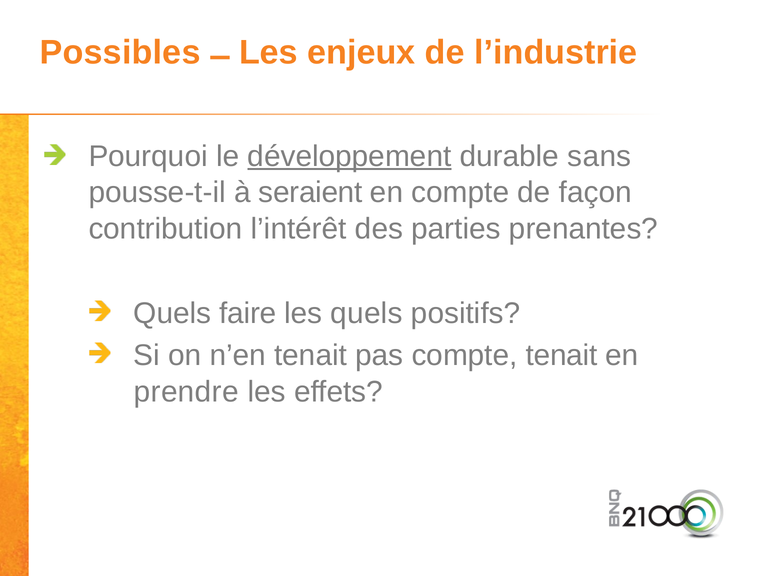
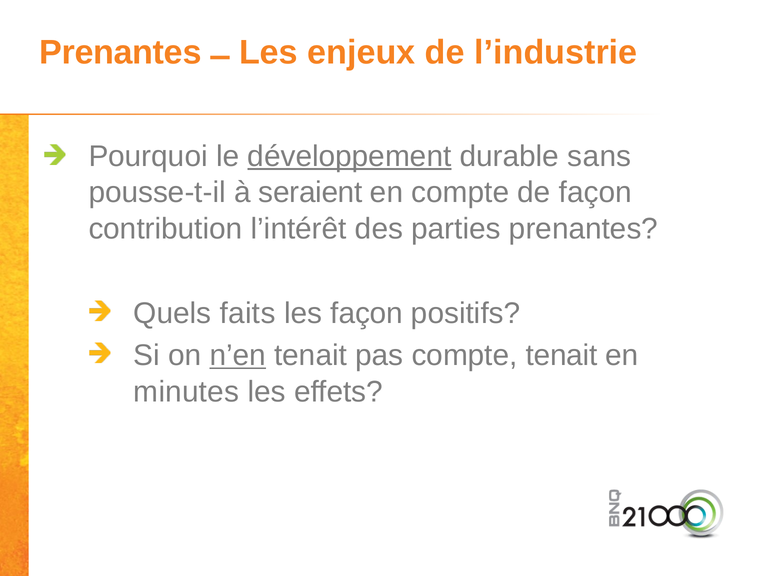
Possibles: Possibles -> Prenantes (120, 53)
faire: faire -> faits (248, 313)
les quels: quels -> façon (367, 313)
n’en underline: none -> present (238, 355)
prendre: prendre -> minutes (186, 392)
